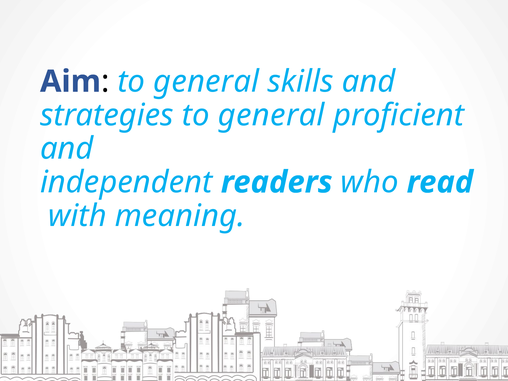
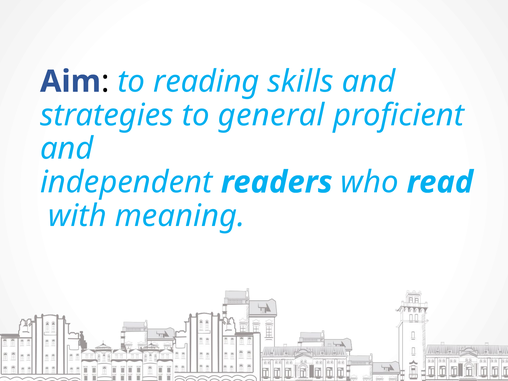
general: general -> reading (206, 82)
